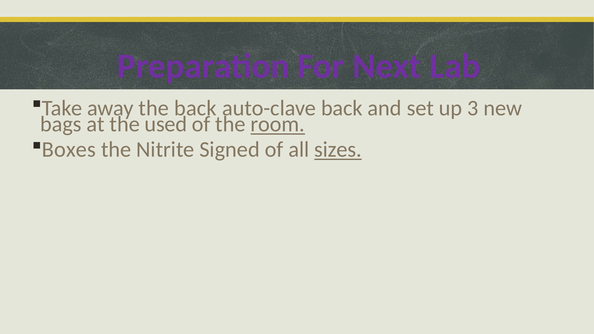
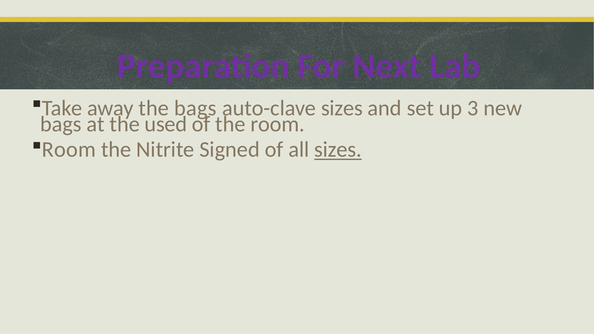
the back: back -> bags (195, 108)
auto-clave back: back -> sizes (342, 108)
room underline: present -> none (278, 124)
Boxes: Boxes -> Room (69, 150)
